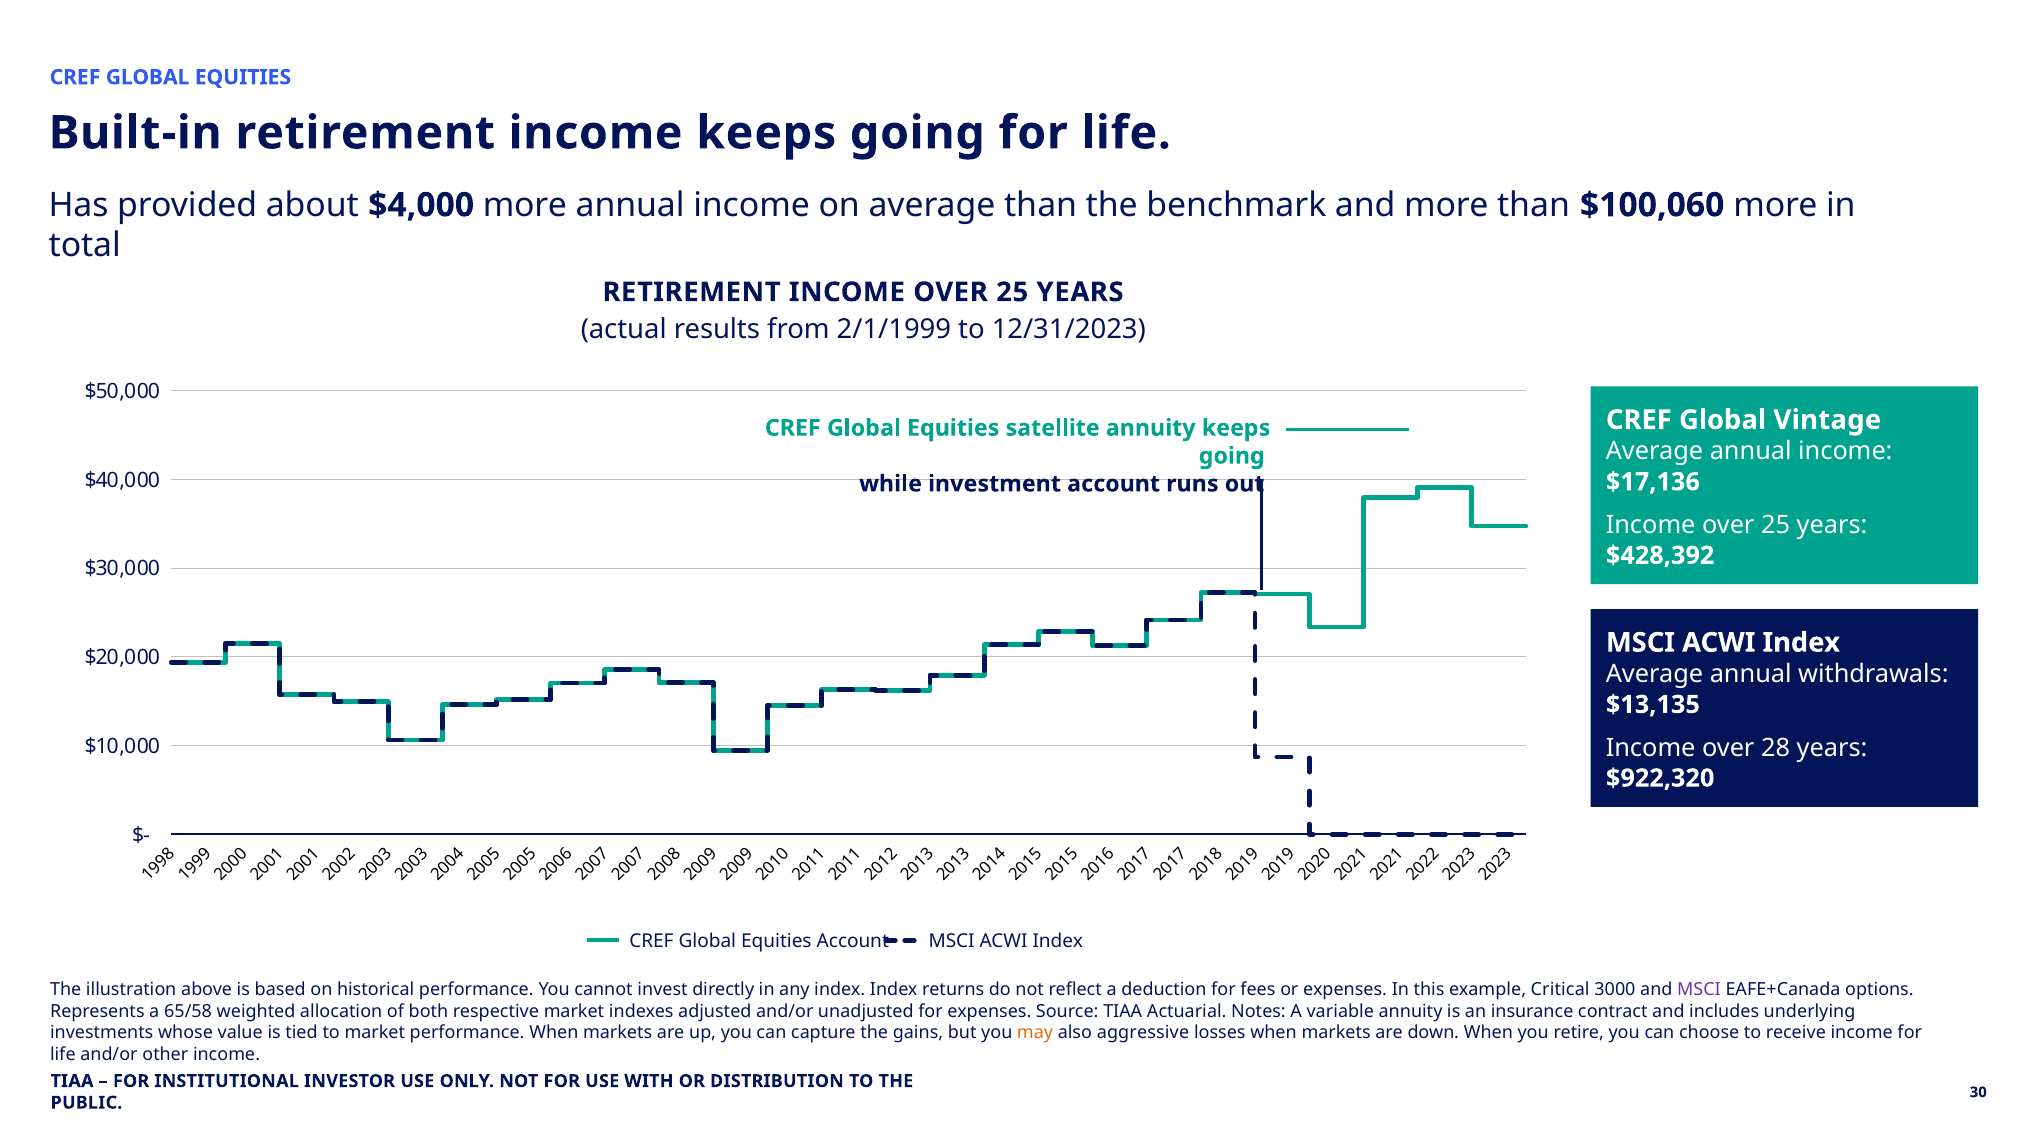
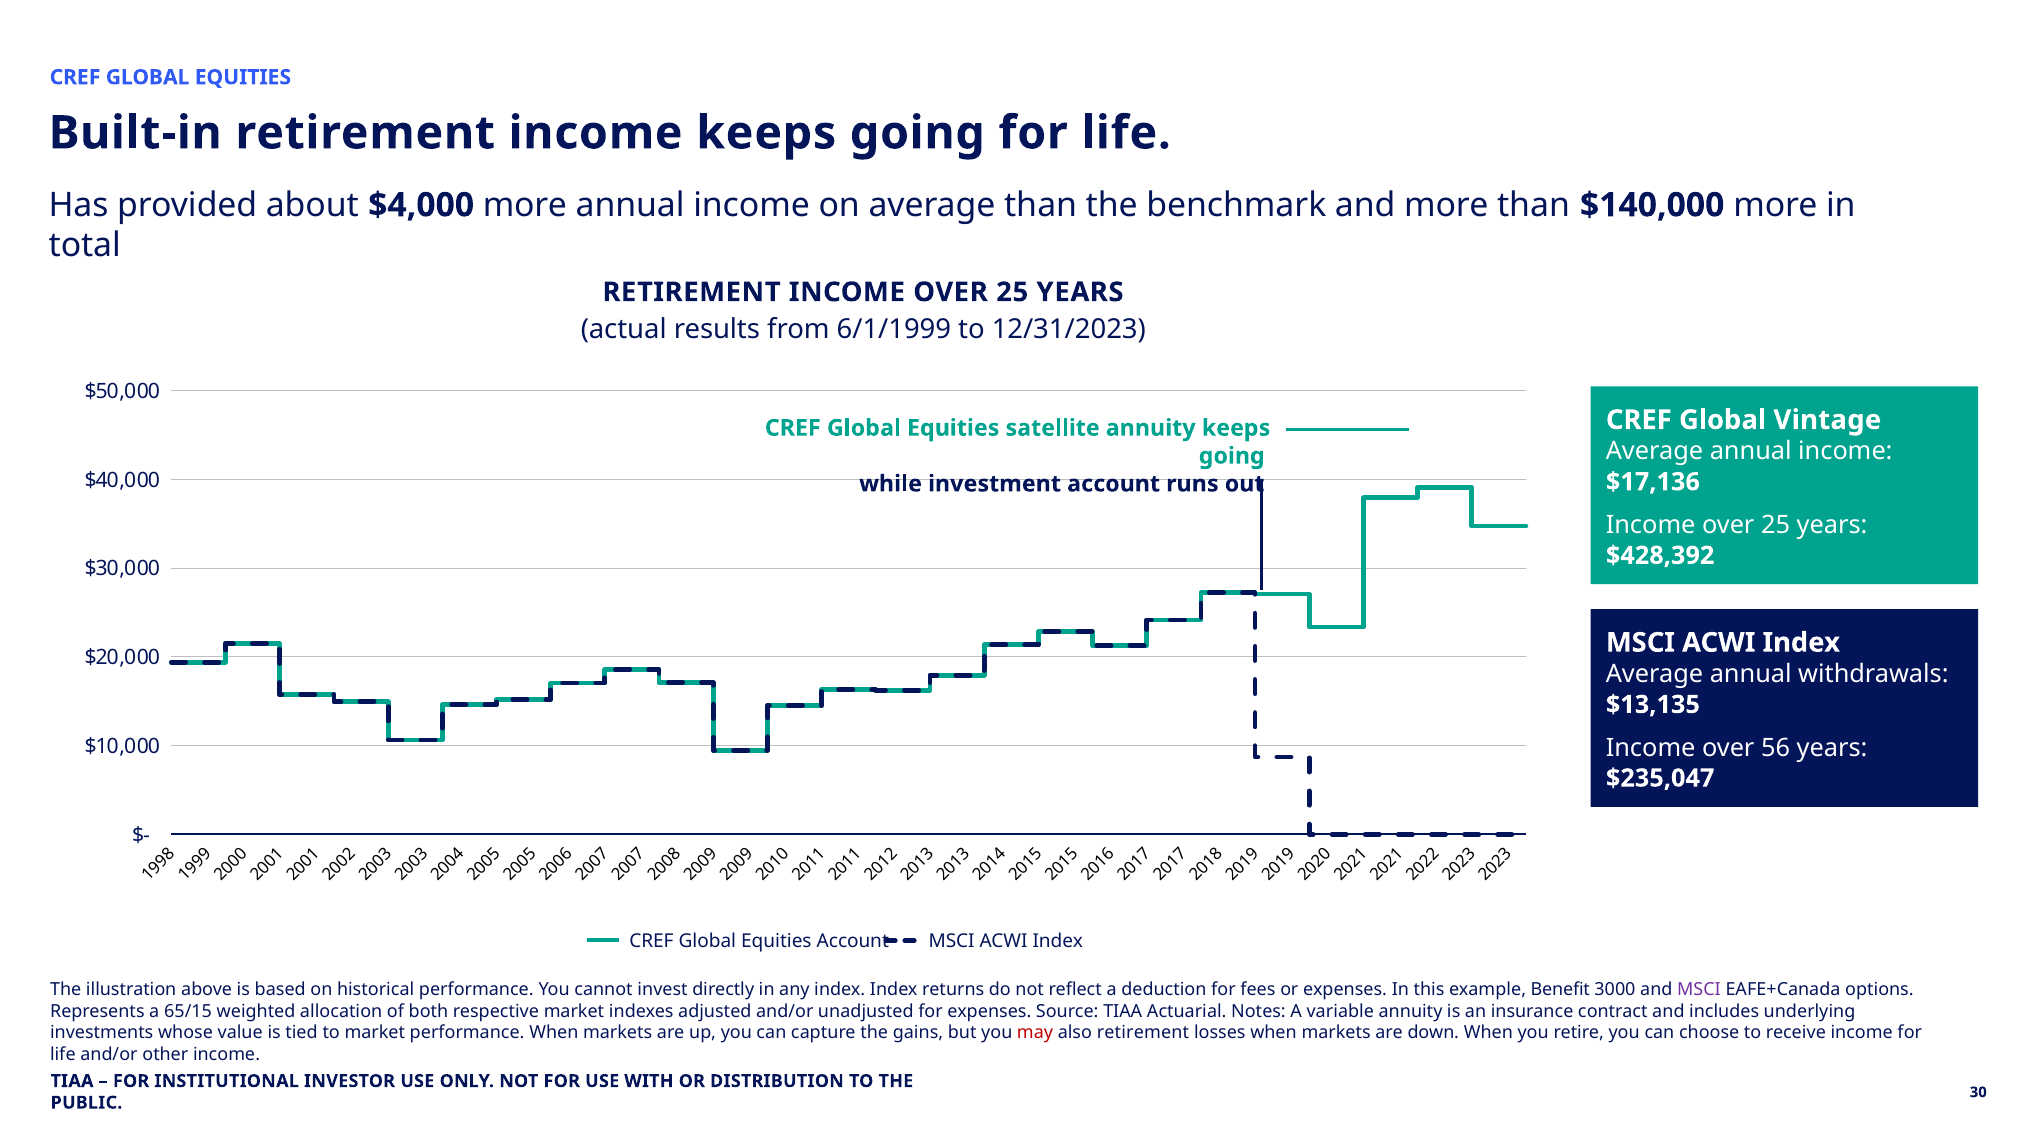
$100,060: $100,060 -> $140,000 (1652, 205)
2/1/1999: 2/1/1999 -> 6/1/1999 (894, 329)
28: 28 -> 56 (1776, 748)
$922,320: $922,320 -> $235,047 (1660, 778)
Critical: Critical -> Benefit (1560, 990)
65/58: 65/58 -> 65/15 (188, 1011)
may colour: orange -> red (1035, 1033)
also aggressive: aggressive -> retirement (1143, 1033)
